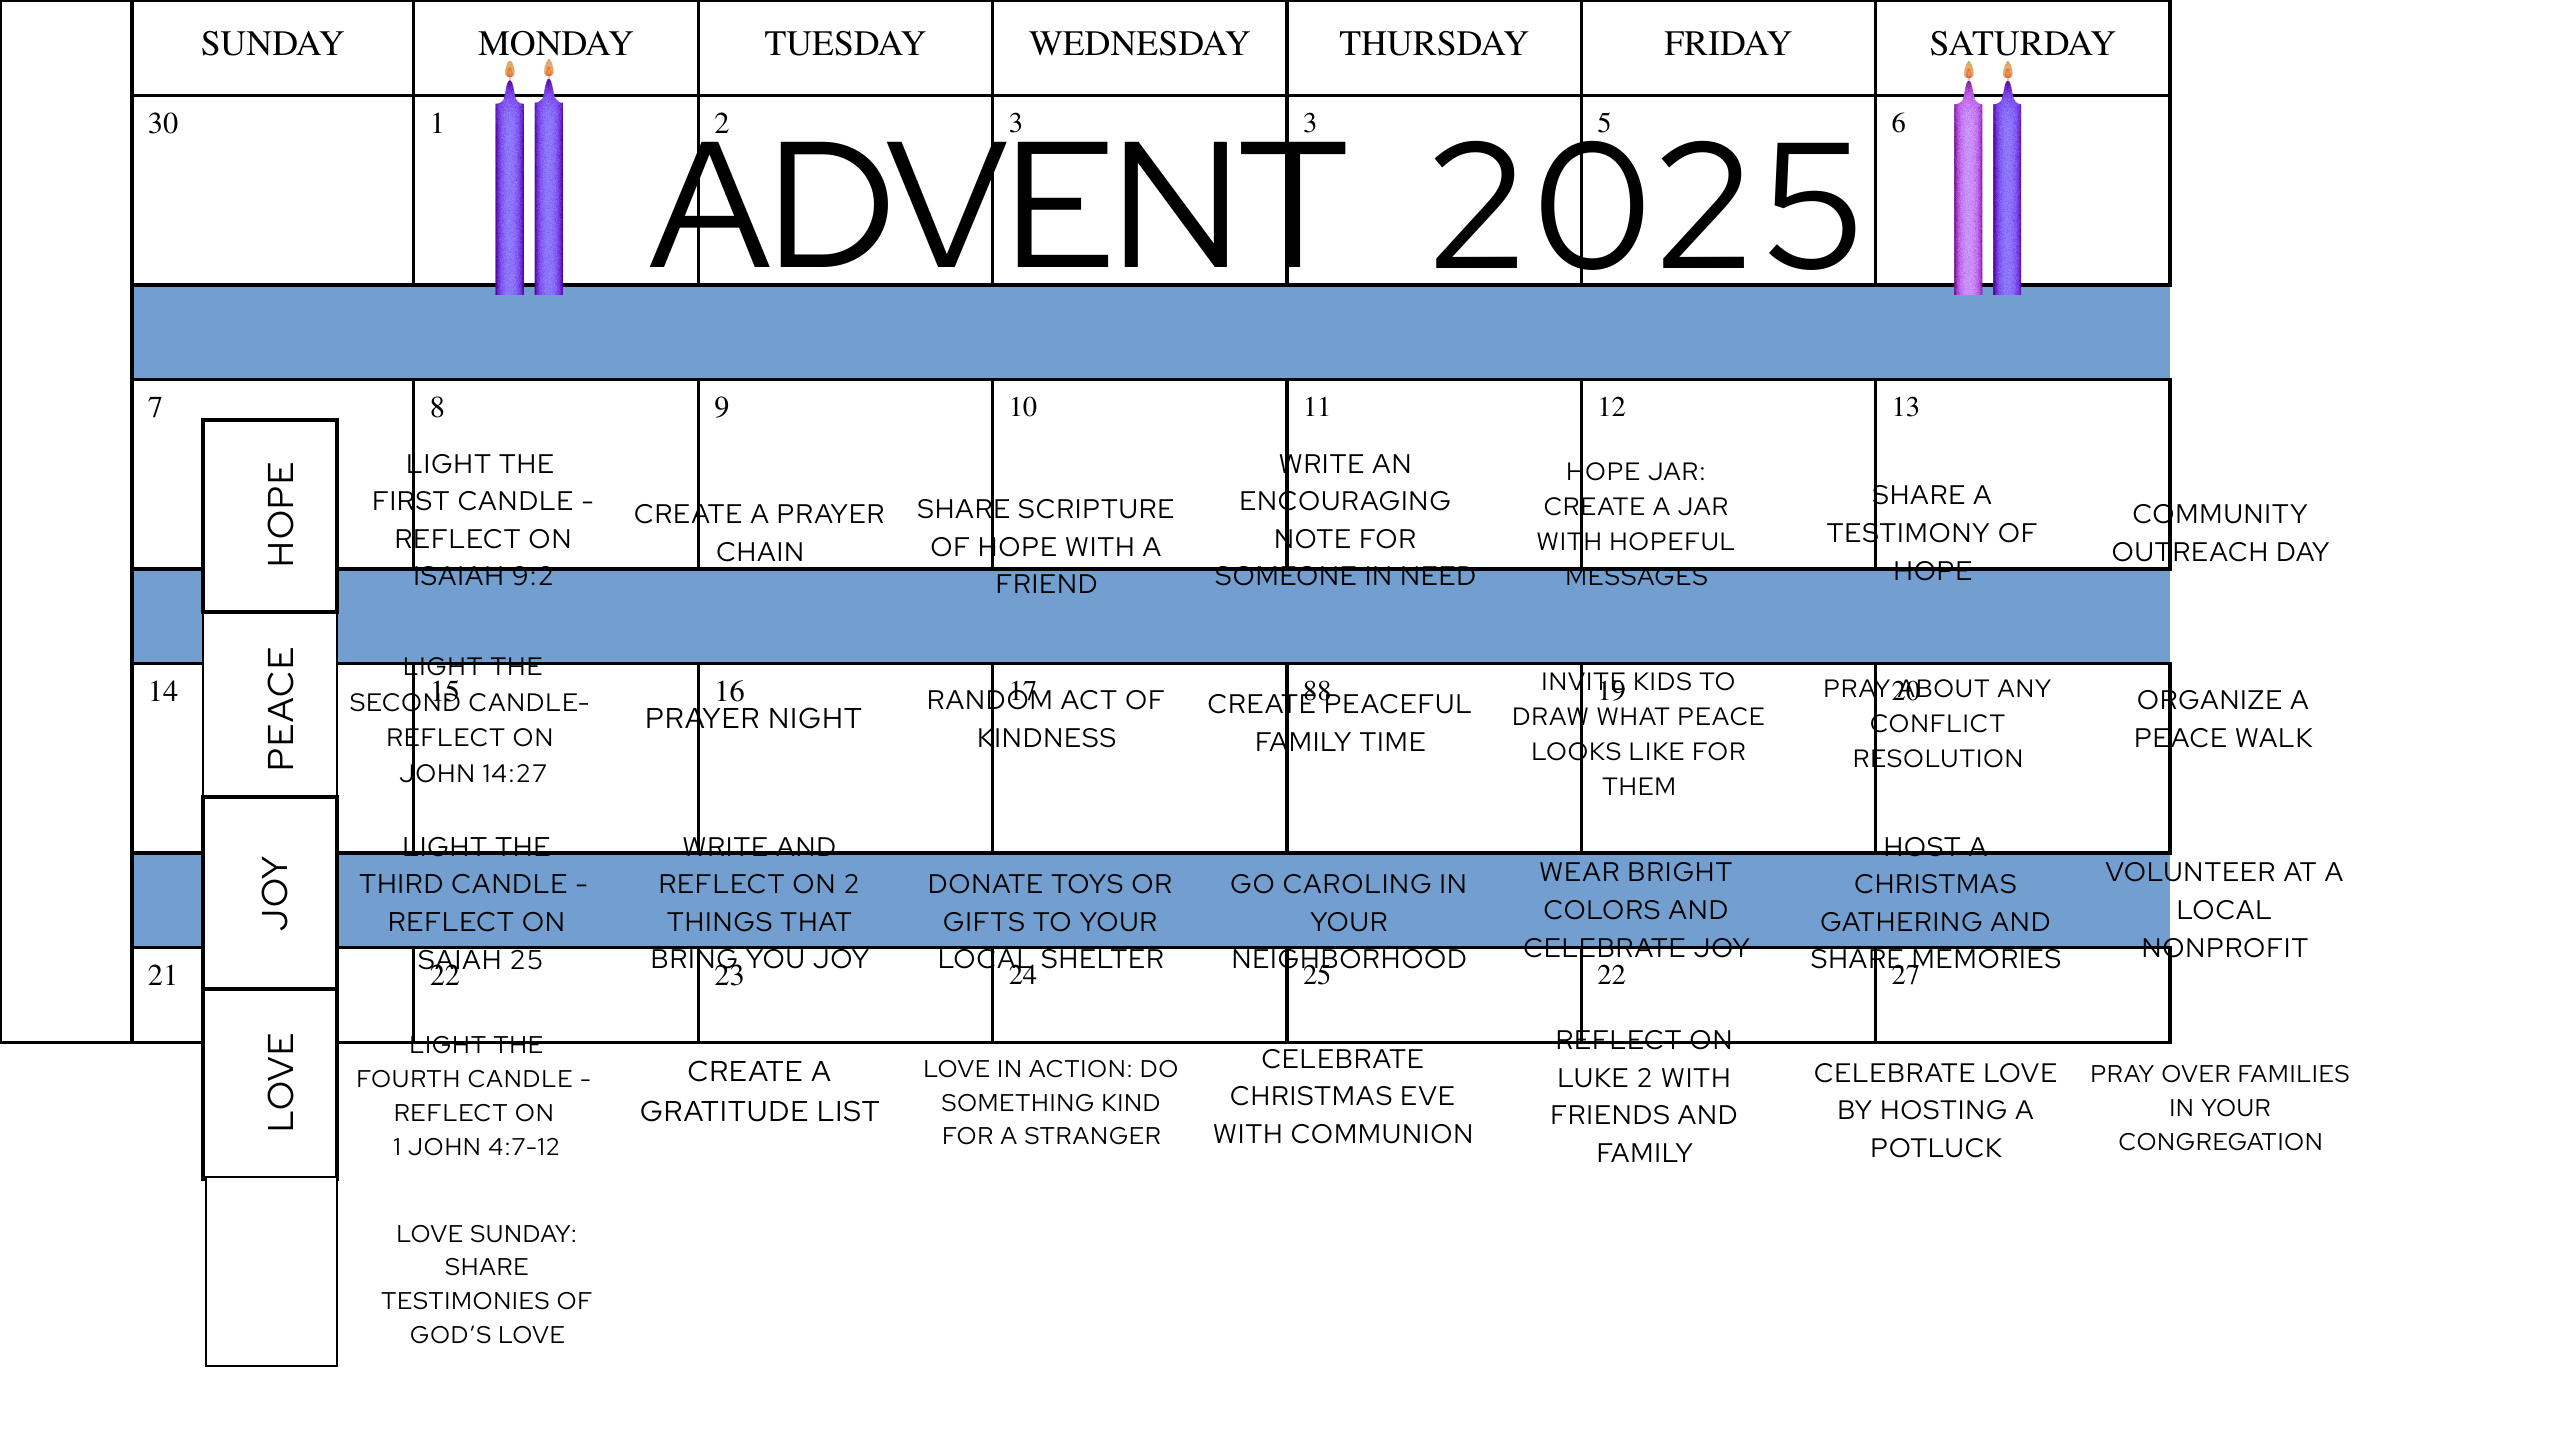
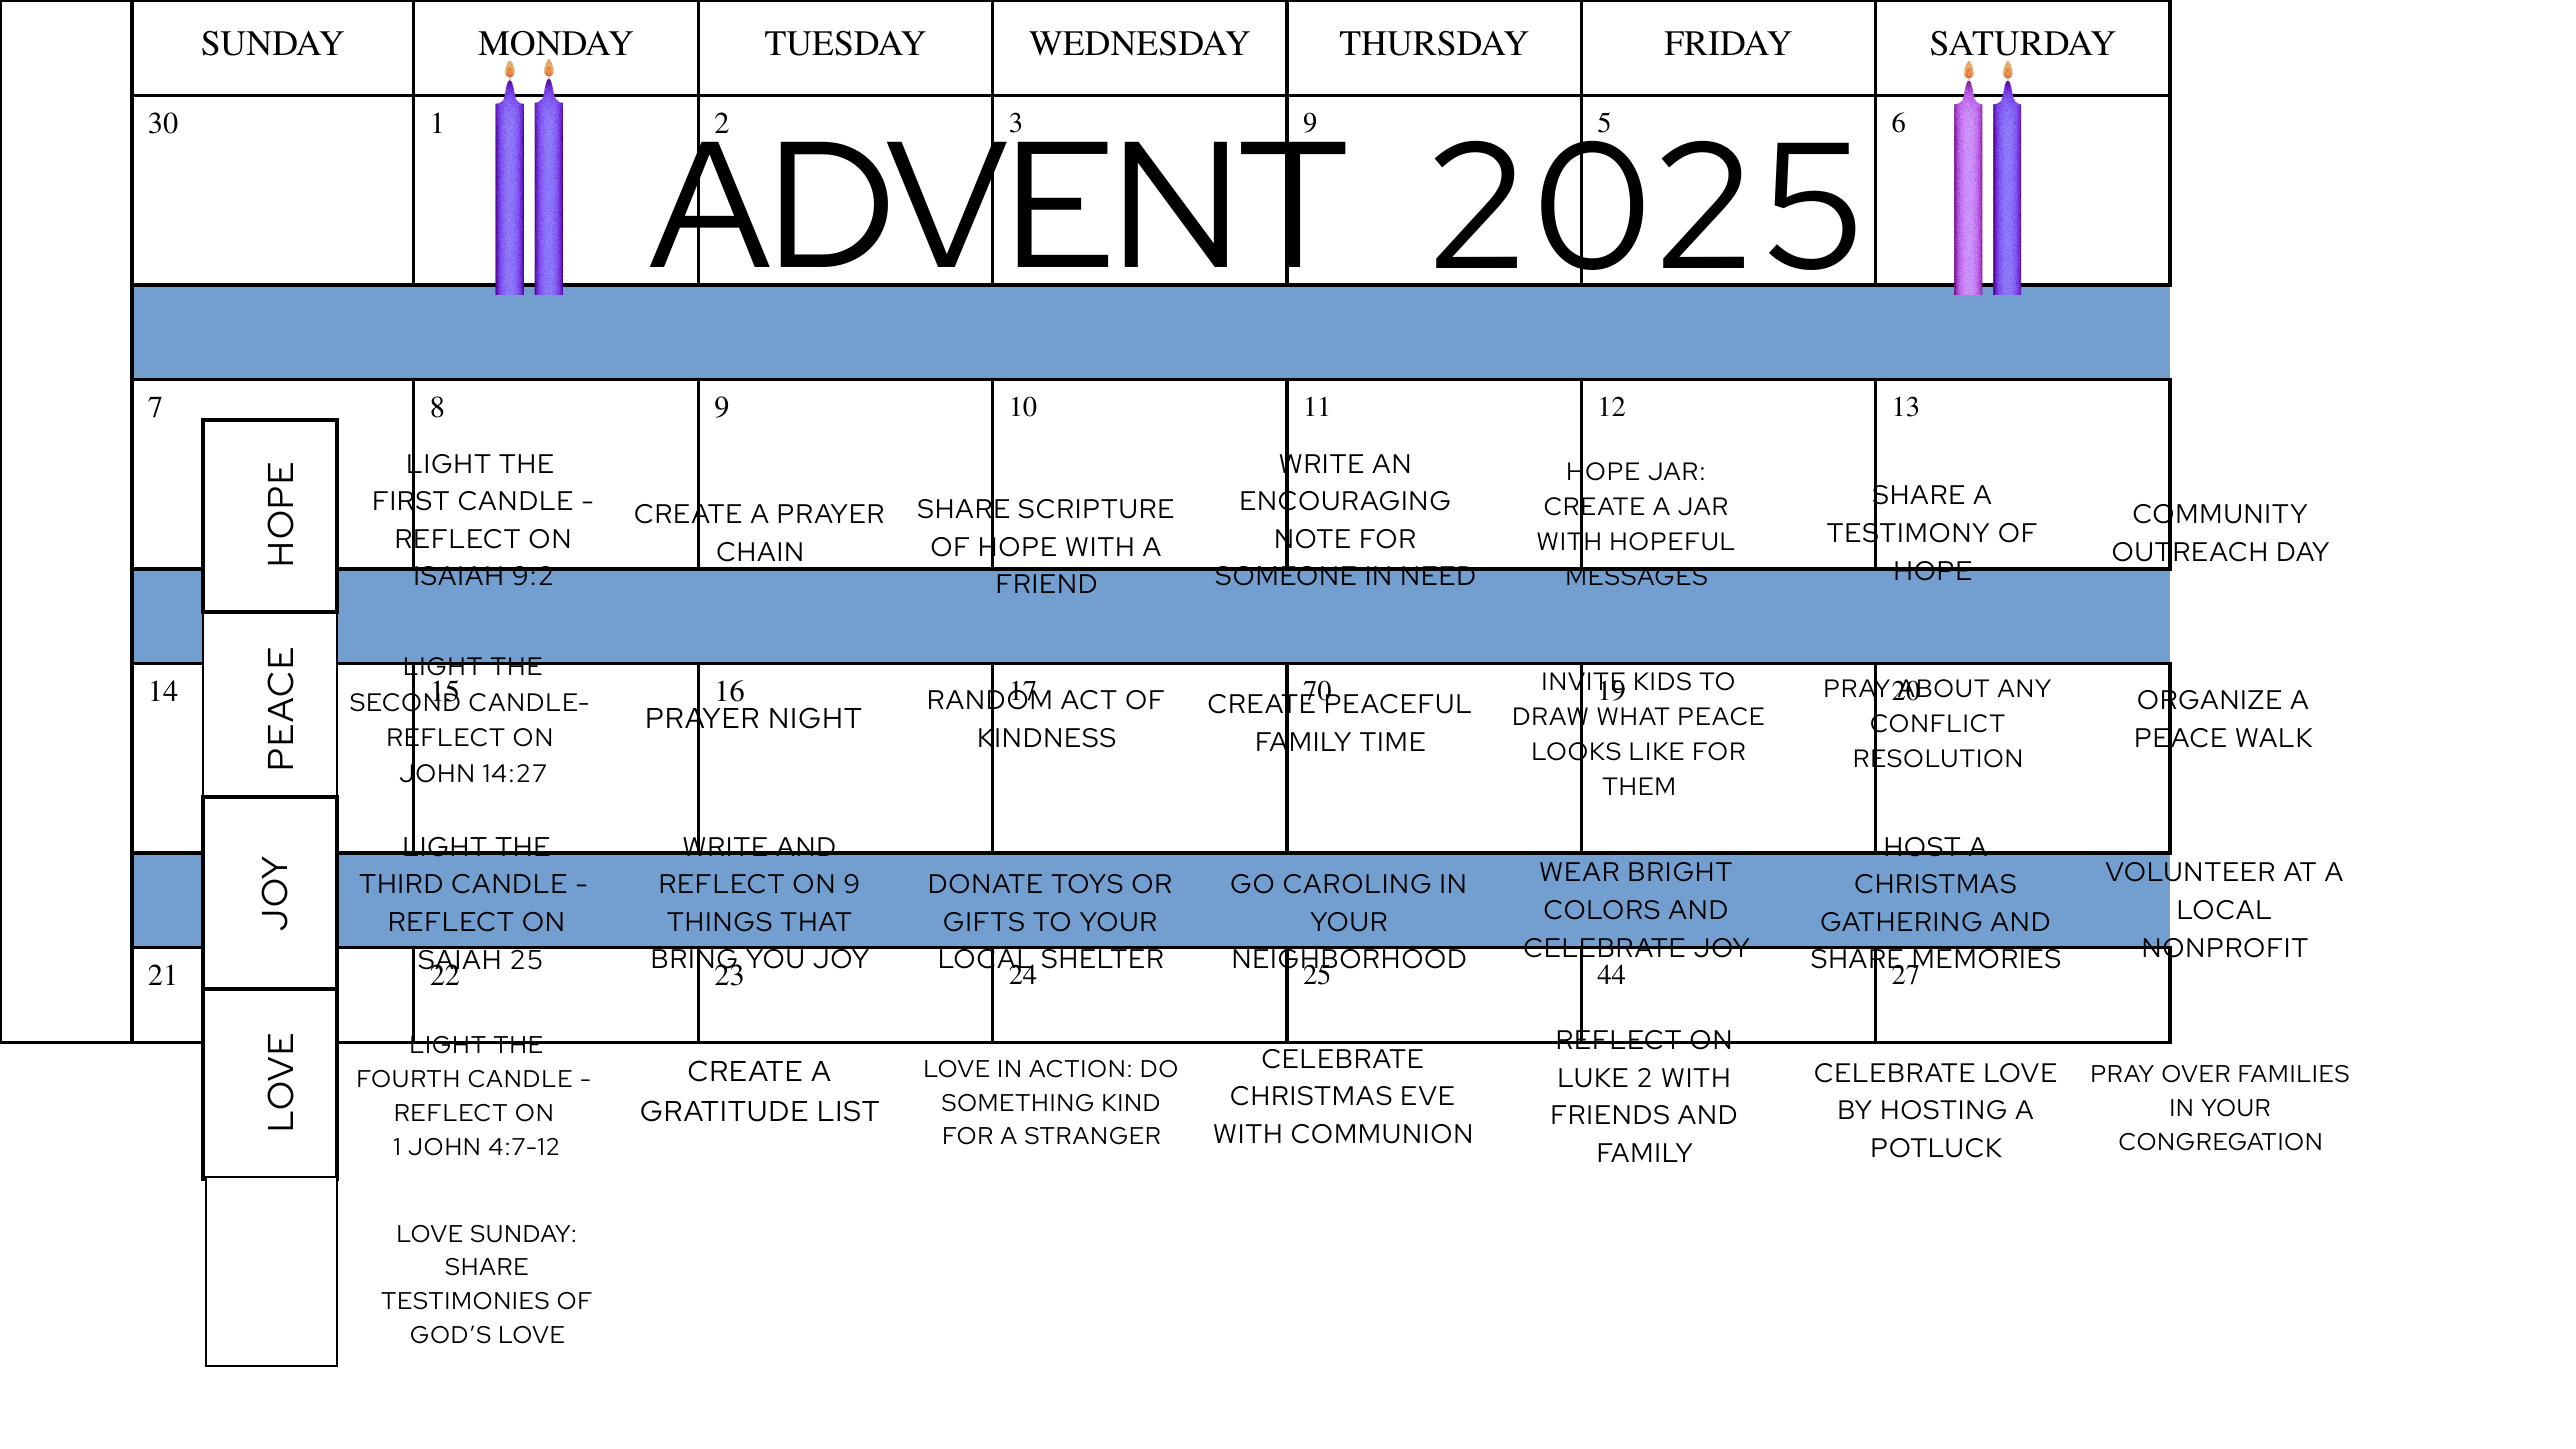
3 3: 3 -> 9 (1310, 123)
88: 88 -> 70 (1317, 691)
ON 2: 2 -> 9 (852, 885)
22: 22 -> 44 (1612, 975)
